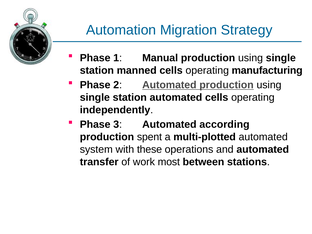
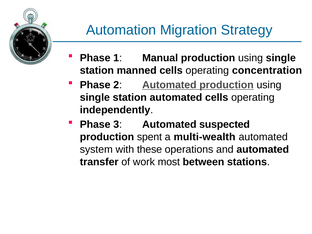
manufacturing: manufacturing -> concentration (267, 70)
according: according -> suspected (225, 124)
multi-plotted: multi-plotted -> multi-wealth (205, 137)
